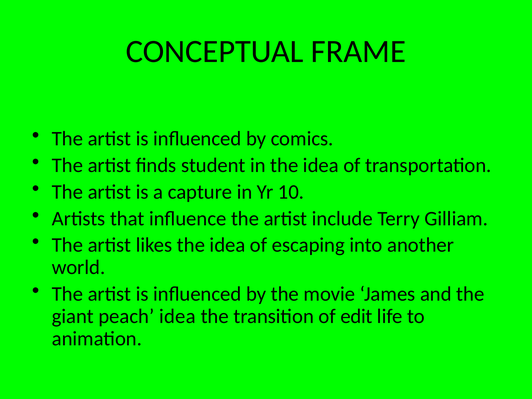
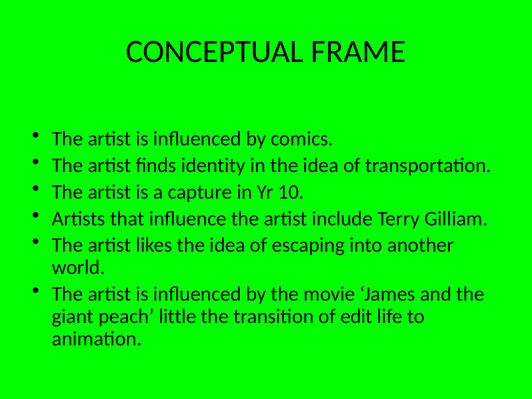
student: student -> identity (213, 165)
peach idea: idea -> little (178, 316)
